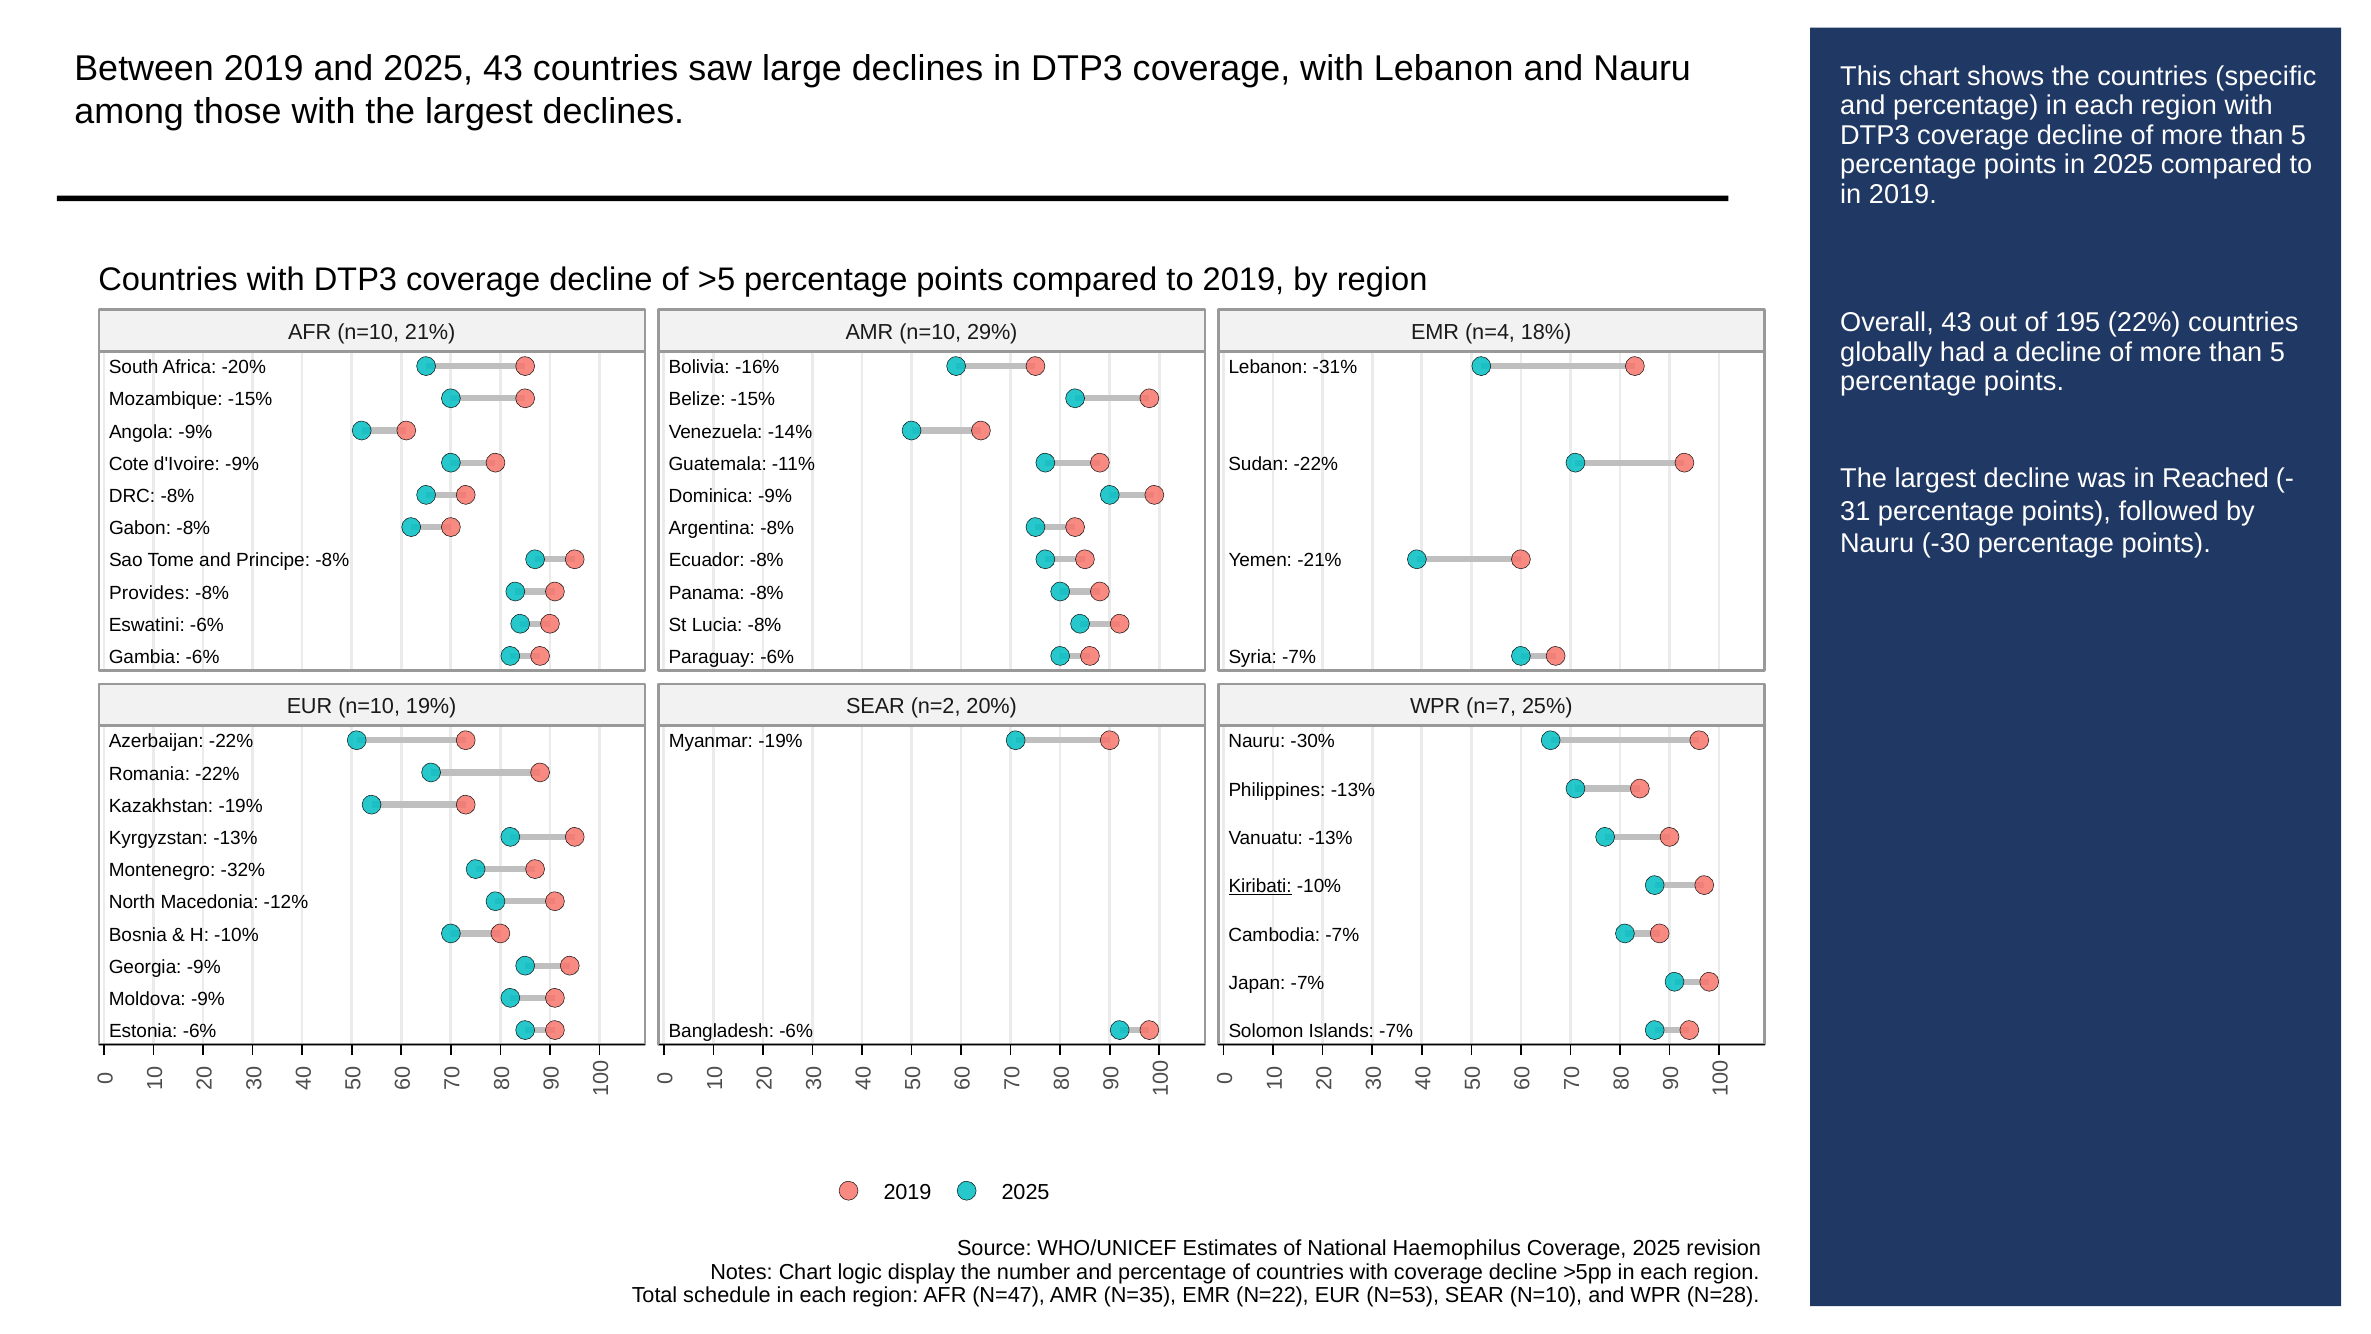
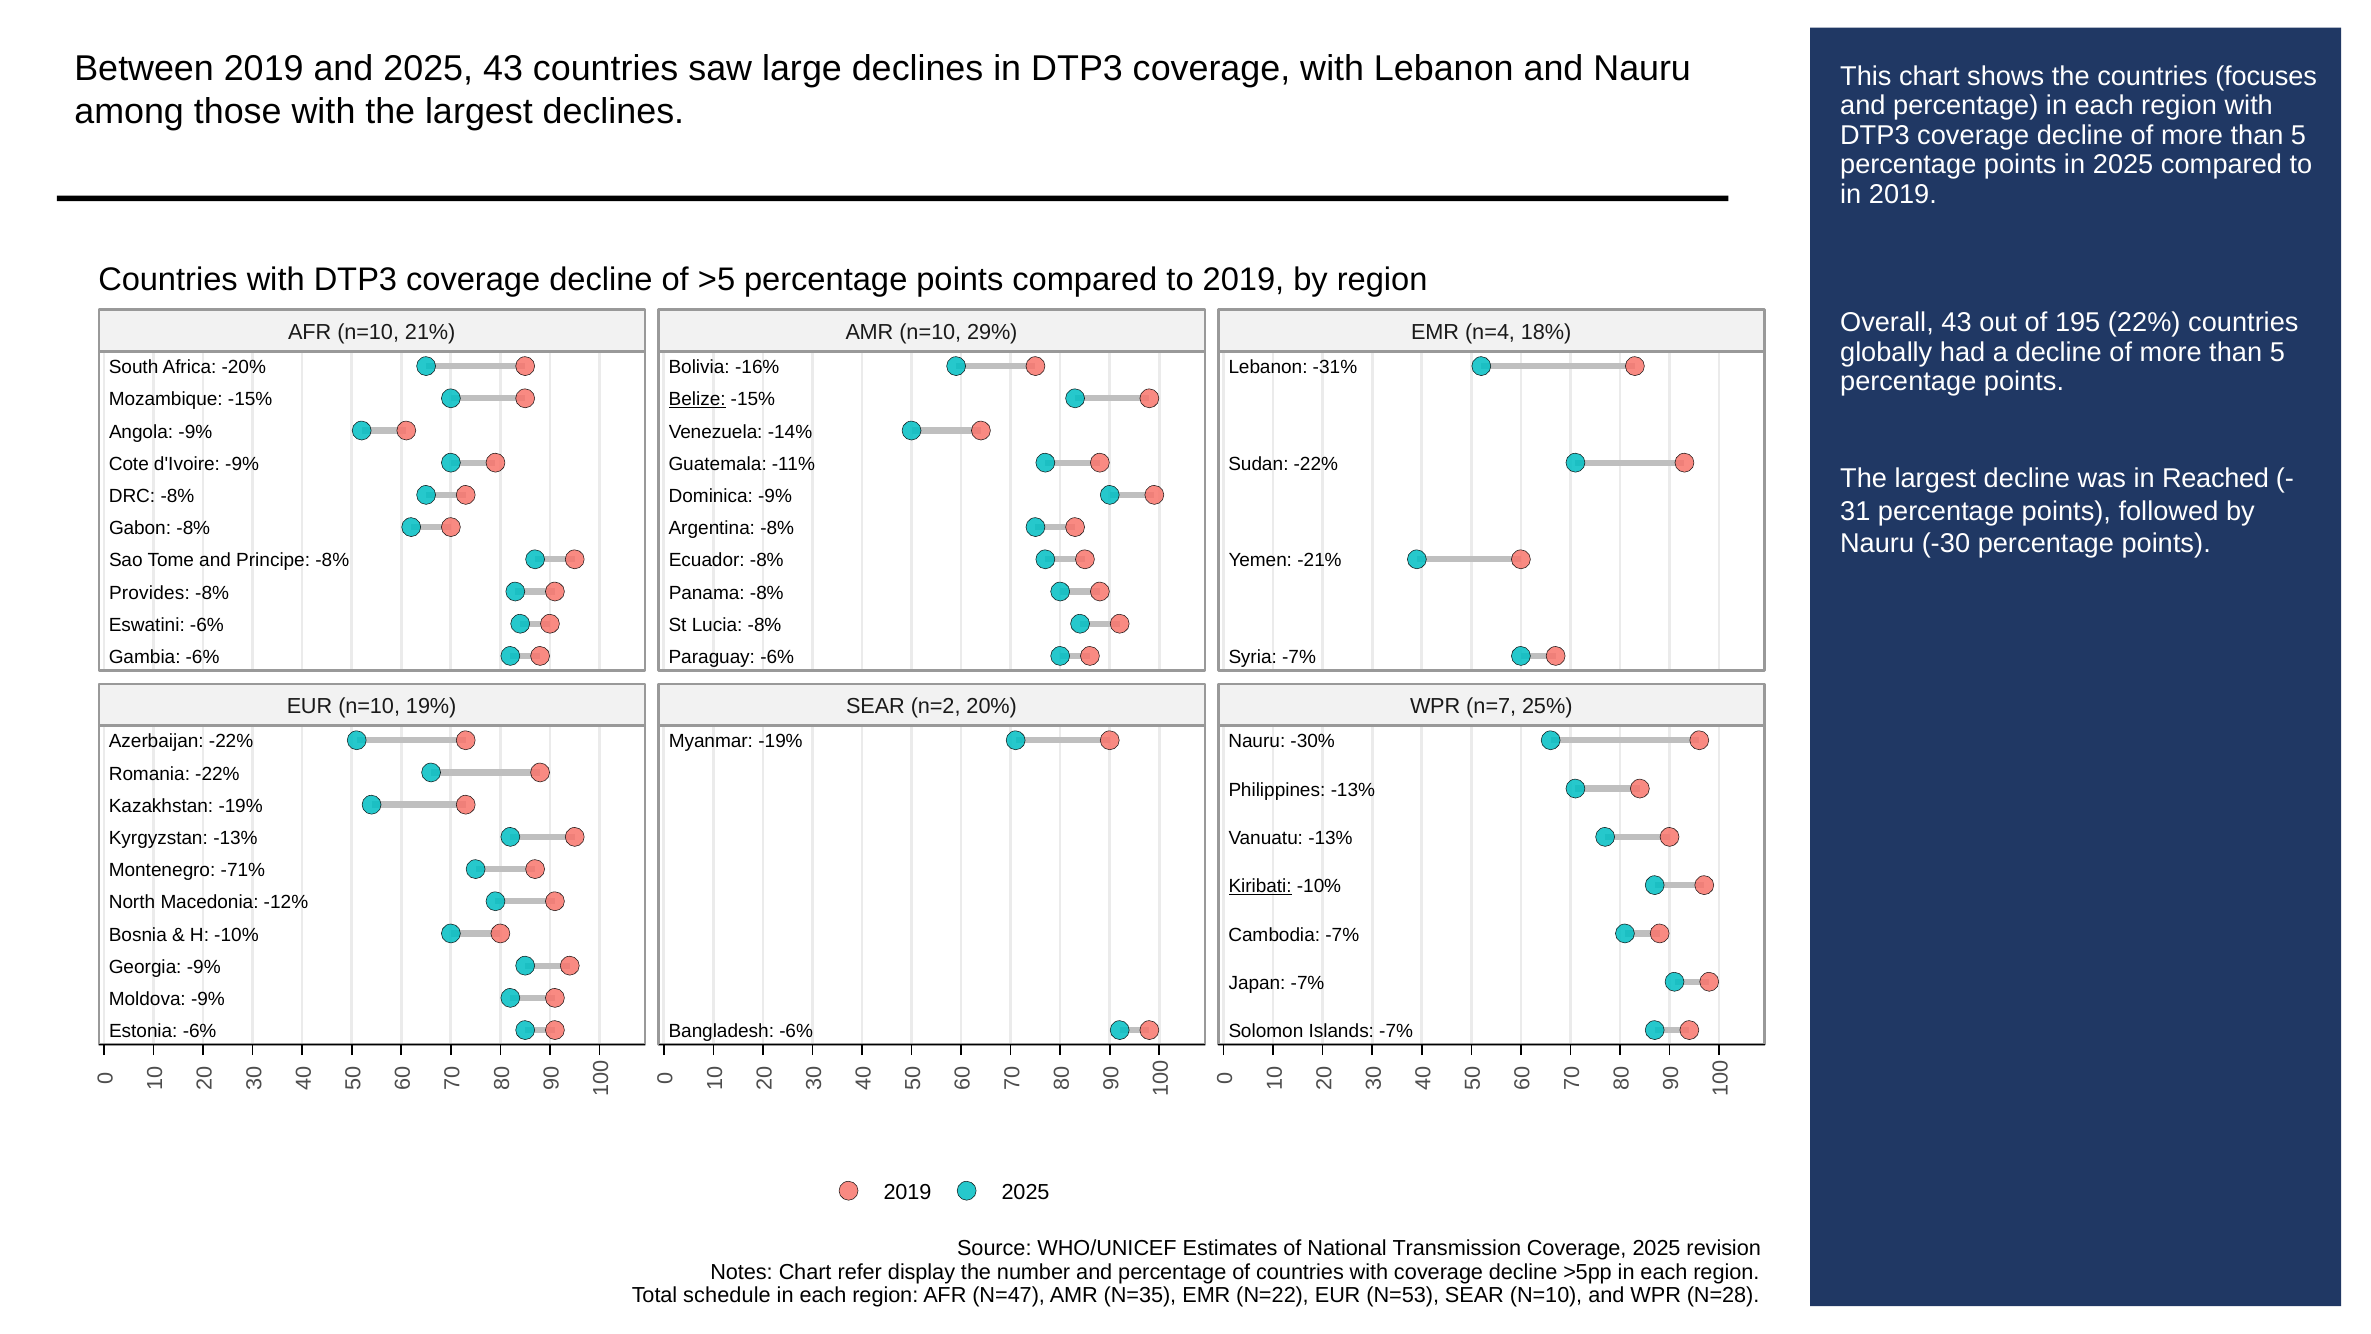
specific: specific -> focuses (2266, 77)
Belize underline: none -> present (697, 399)
-32%: -32% -> -71% (243, 870)
Haemophilus: Haemophilus -> Transmission (1457, 1248)
logic: logic -> refer (860, 1272)
